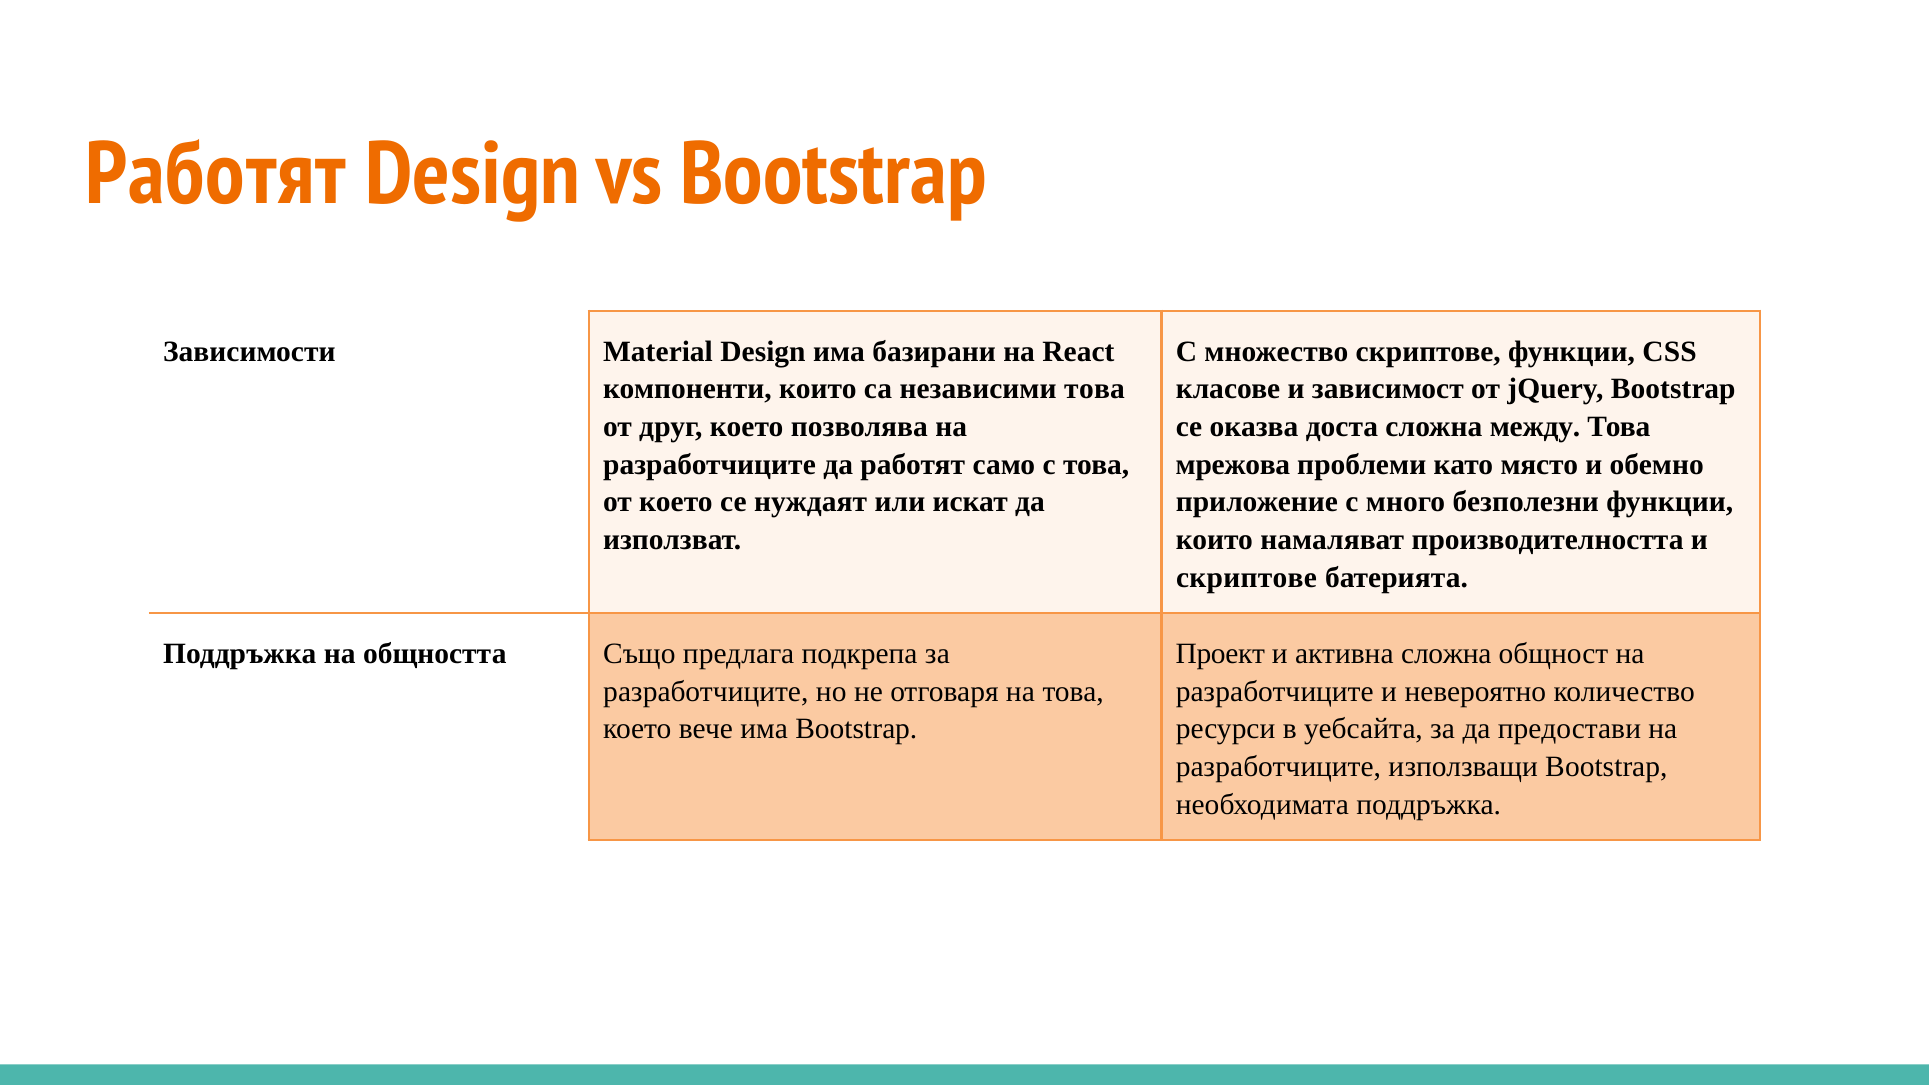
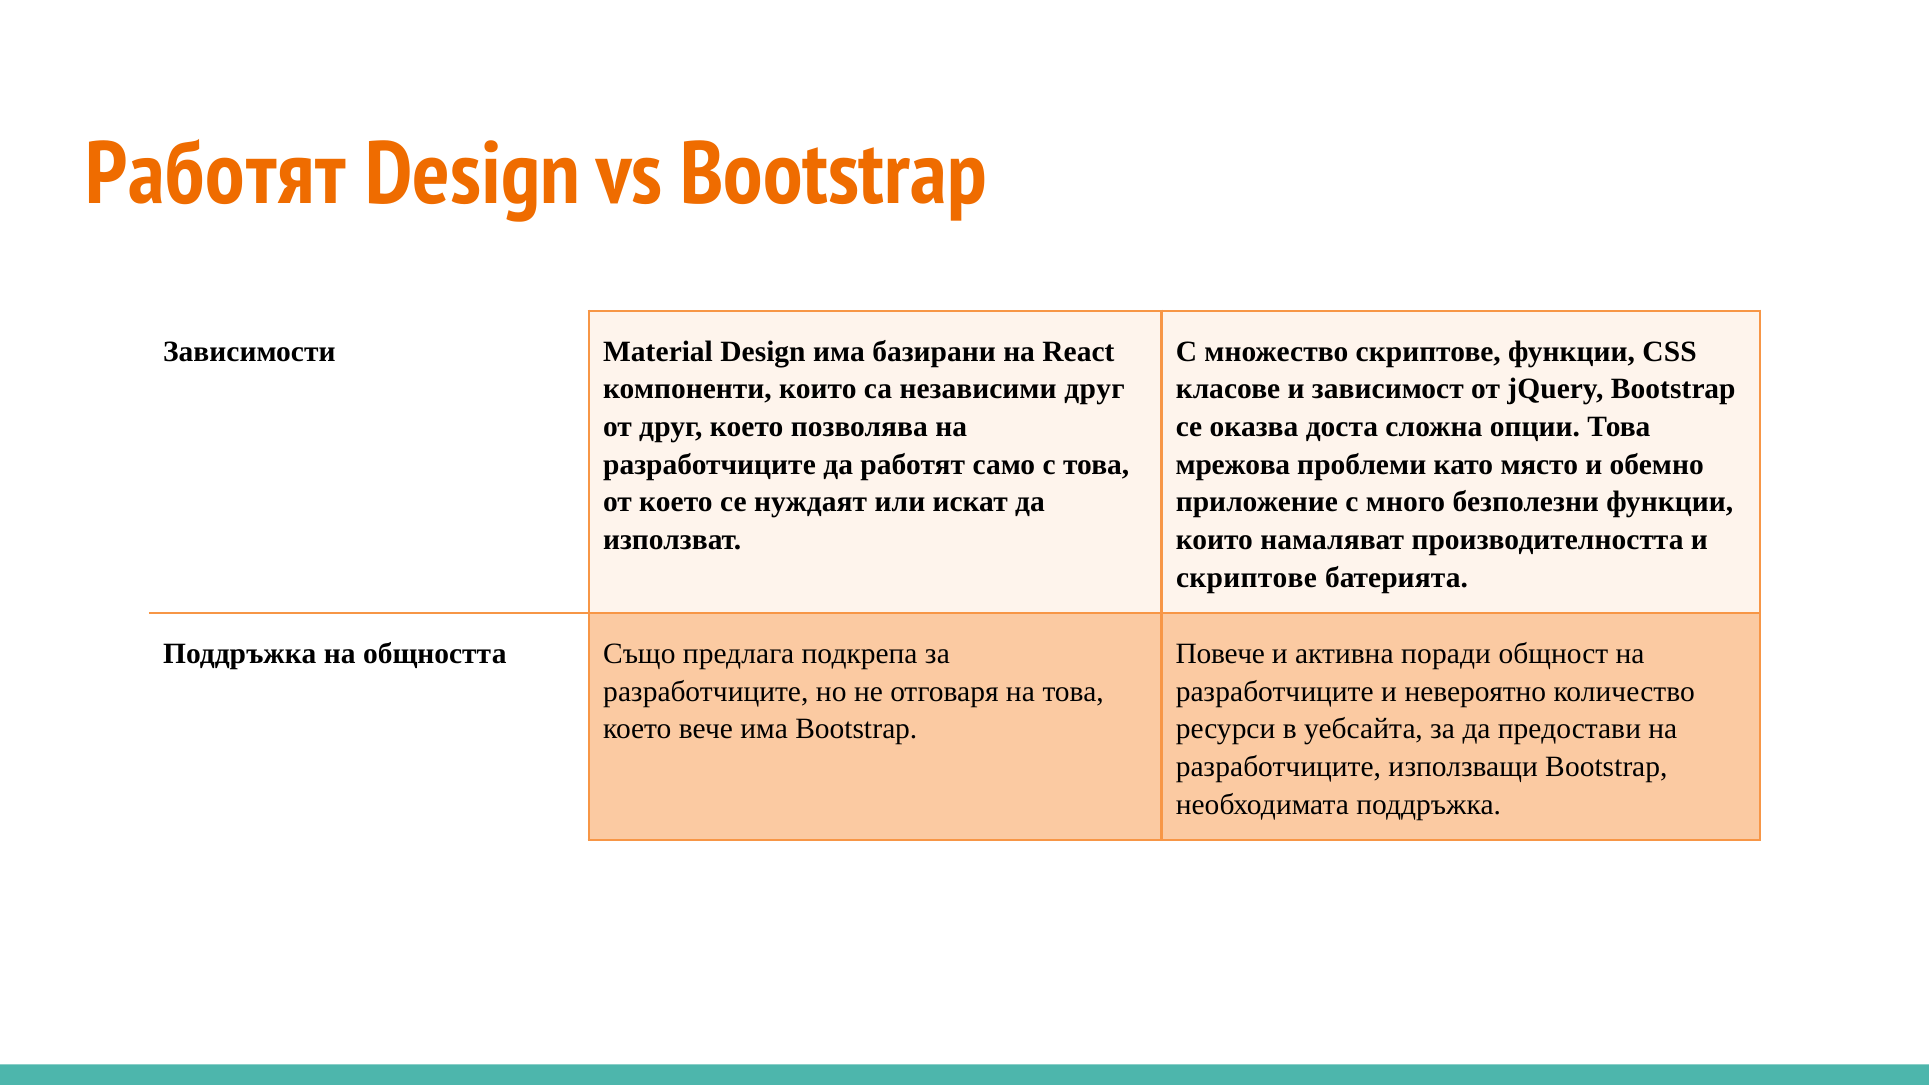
независими това: това -> друг (1095, 389)
между: между -> опции (1535, 427)
Проект: Проект -> Повече (1220, 654)
активна сложна: сложна -> поради (1446, 654)
